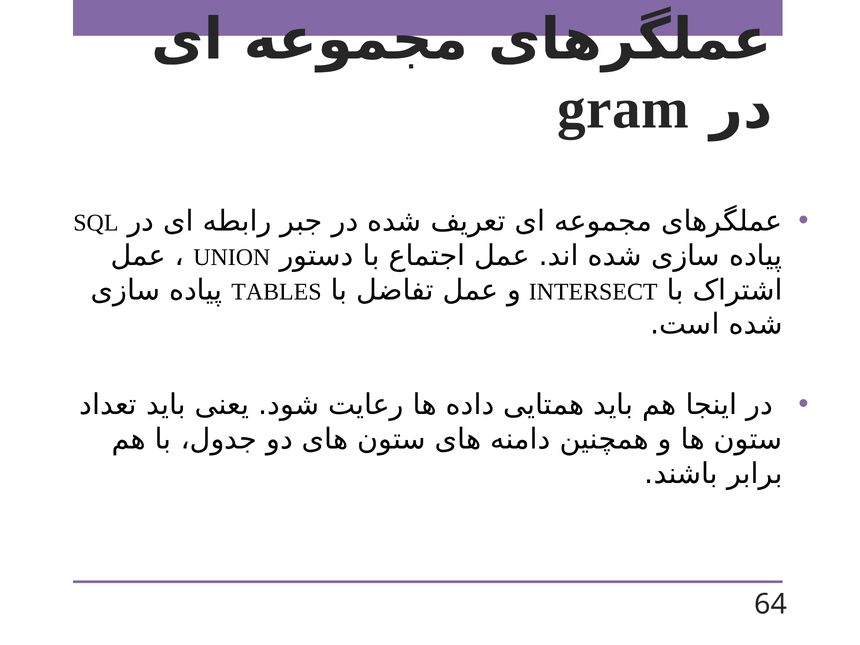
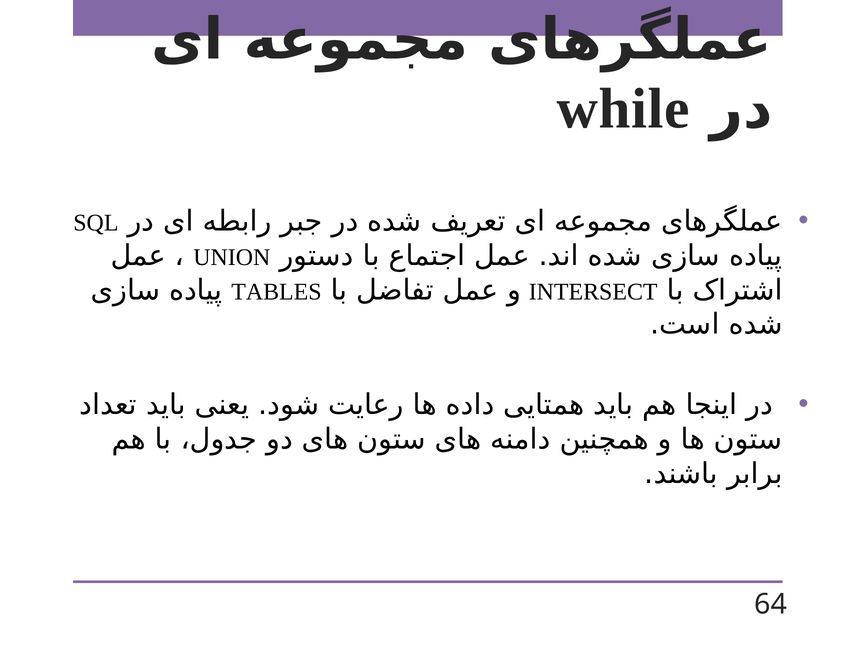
gram: gram -> while (623, 109)
